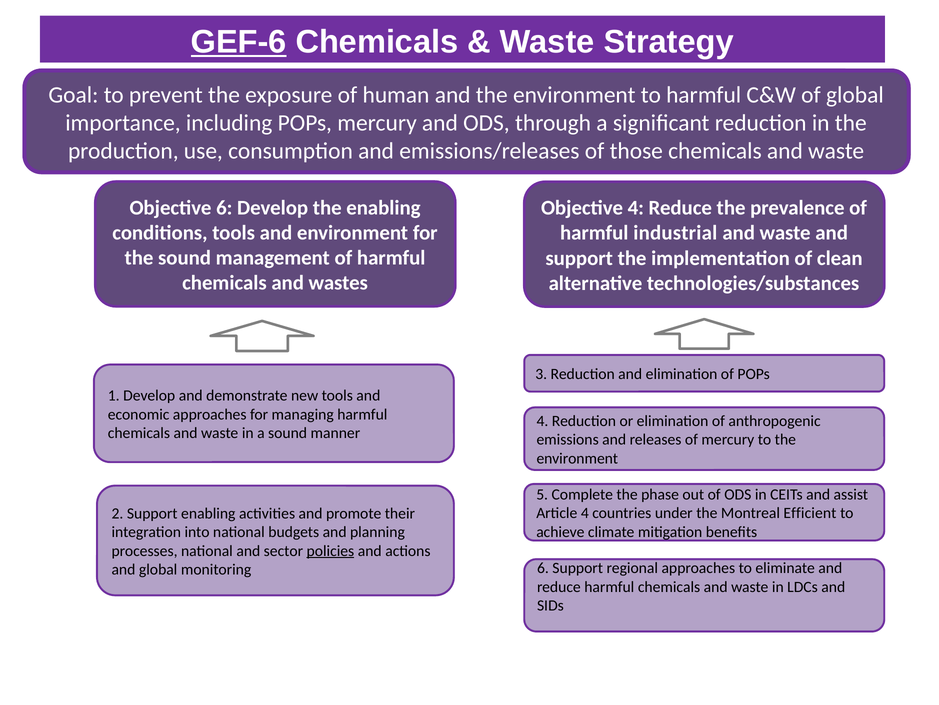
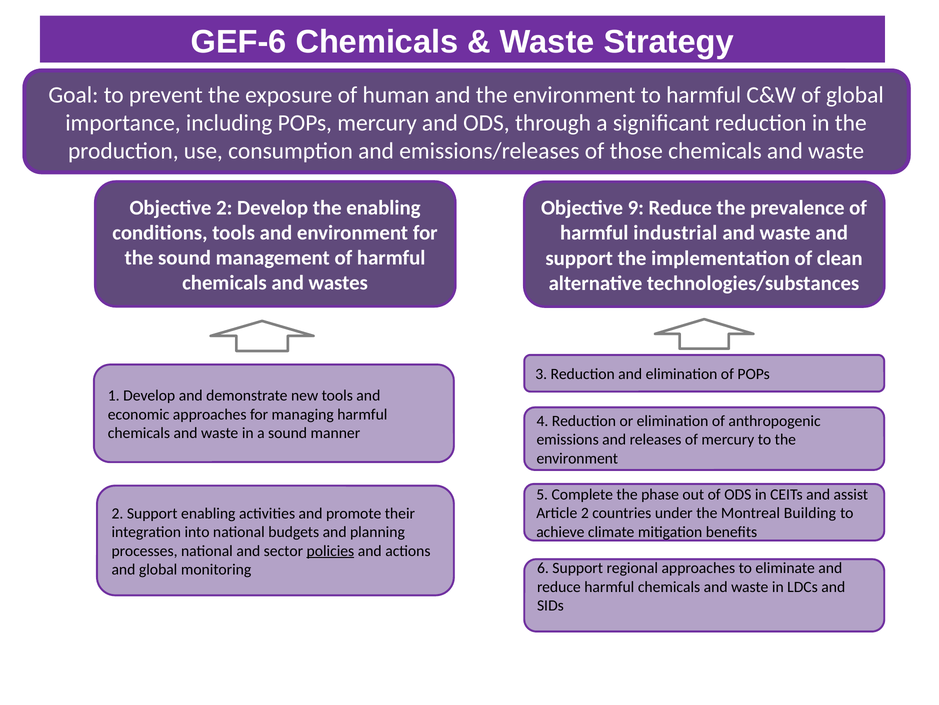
GEF-6 underline: present -> none (239, 42)
Objective 6: 6 -> 2 (224, 208)
Objective 4: 4 -> 9 (636, 208)
Article 4: 4 -> 2 (585, 513)
Efficient: Efficient -> Building (810, 513)
